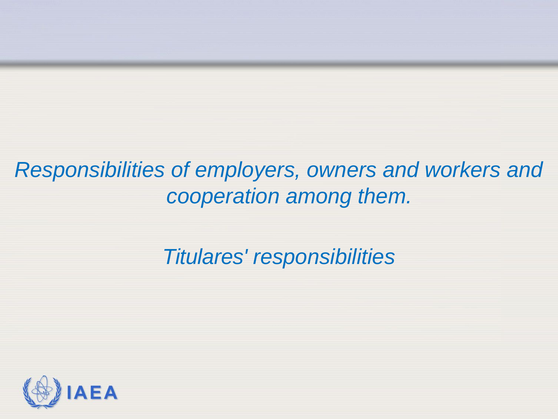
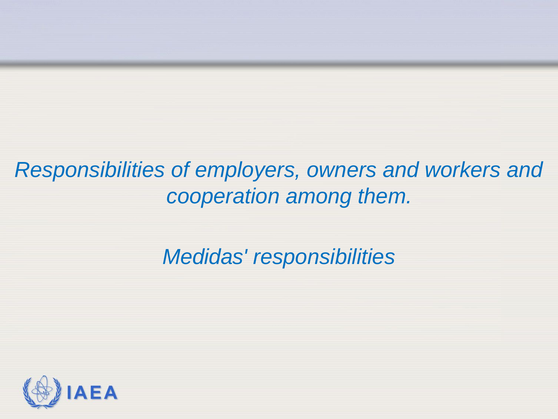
Titulares: Titulares -> Medidas (205, 257)
